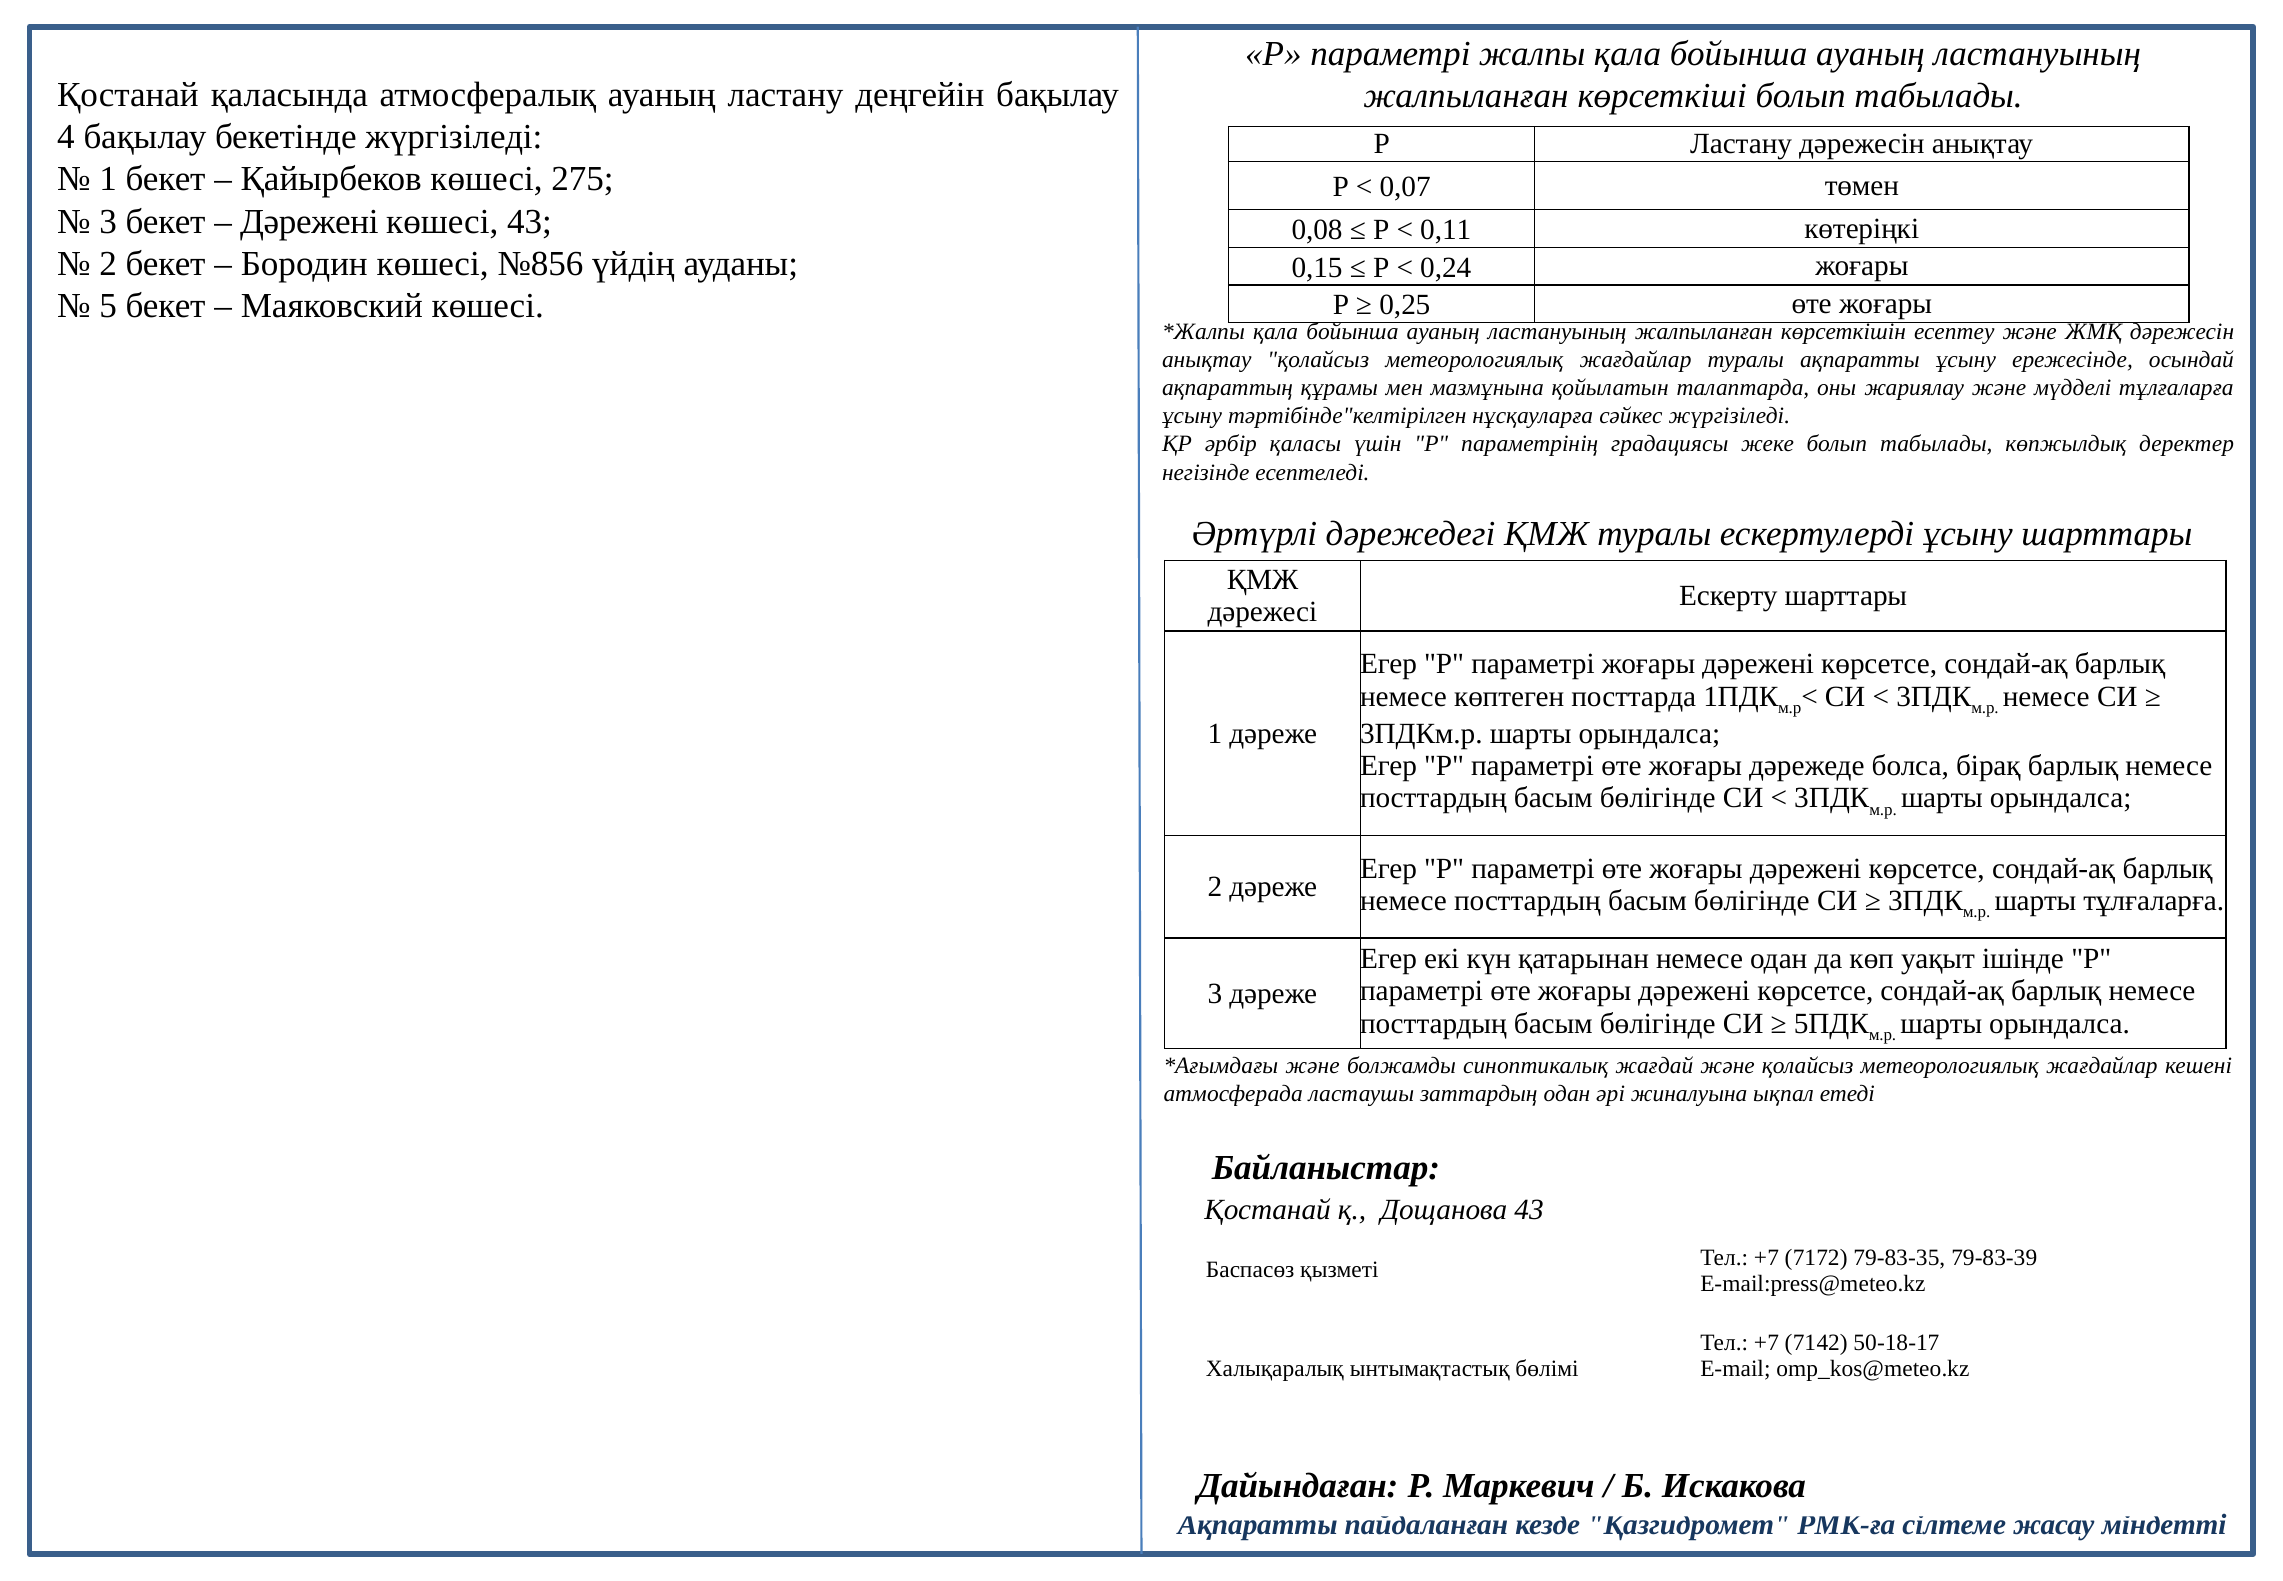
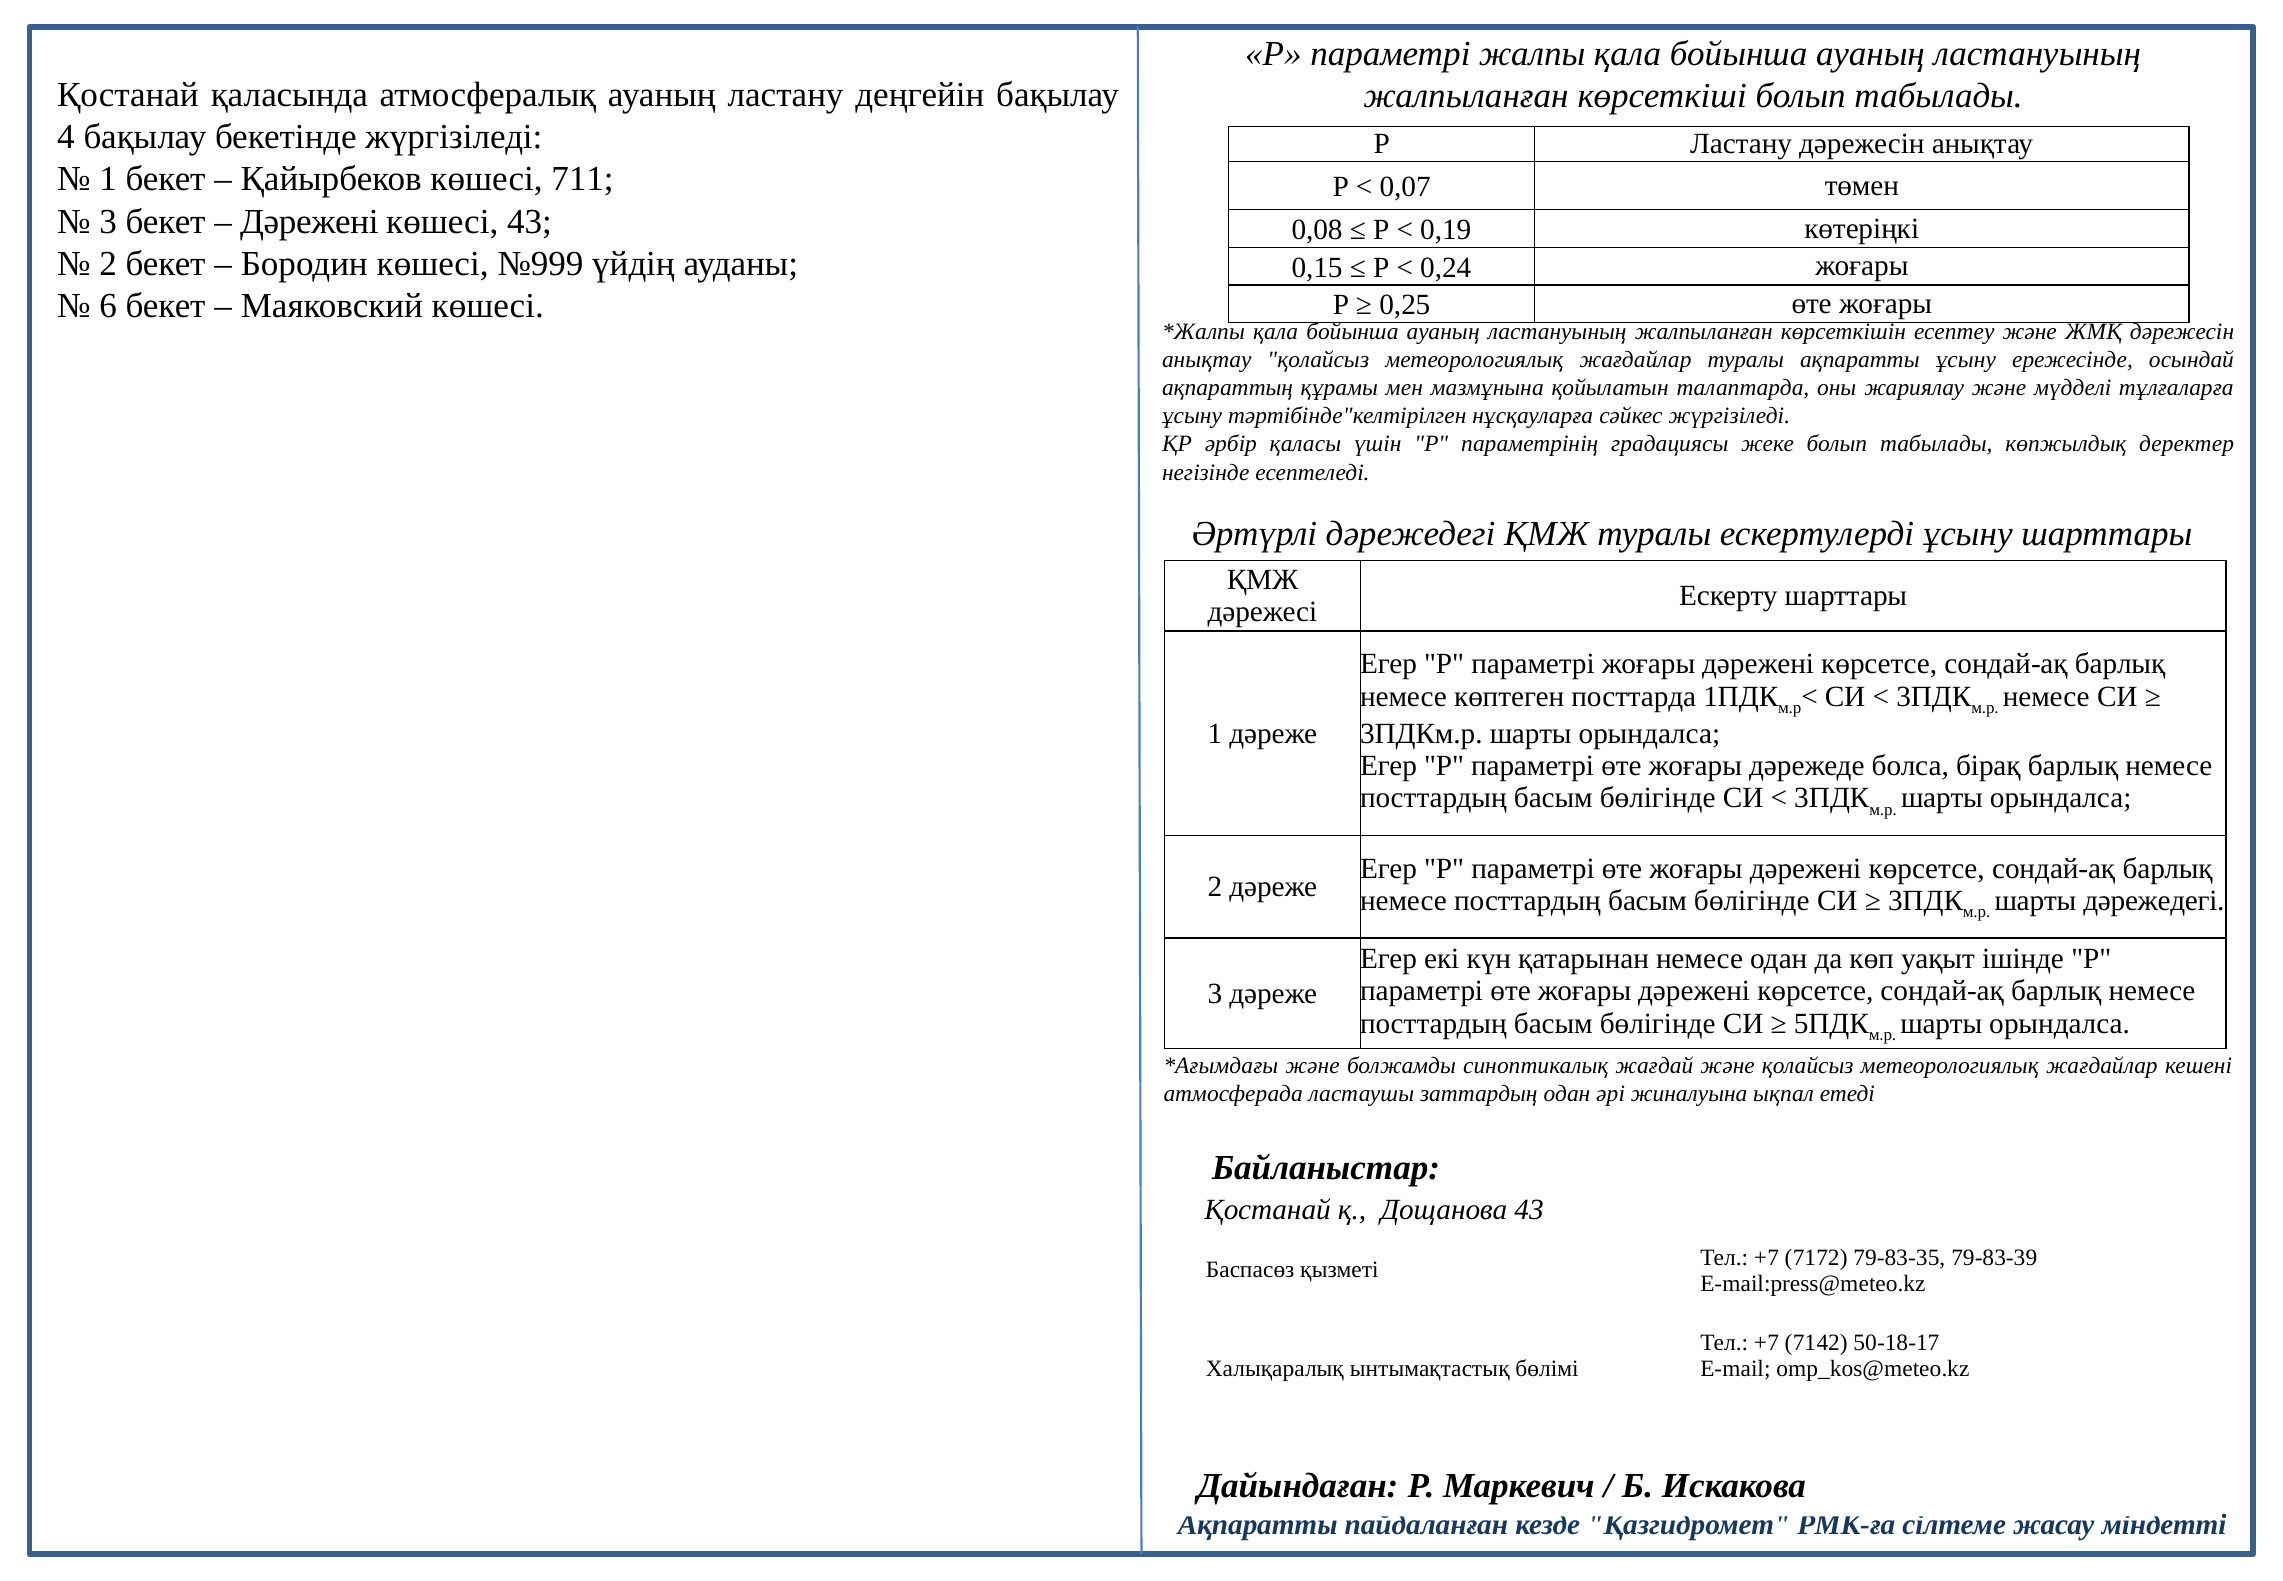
275: 275 -> 711 (583, 179)
0,11: 0,11 -> 0,19 (1446, 230)
№856: №856 -> №999 (541, 264)
5: 5 -> 6 (108, 306)
шарты тұлғаларға: тұлғаларға -> дәрежедегі (2154, 900)
